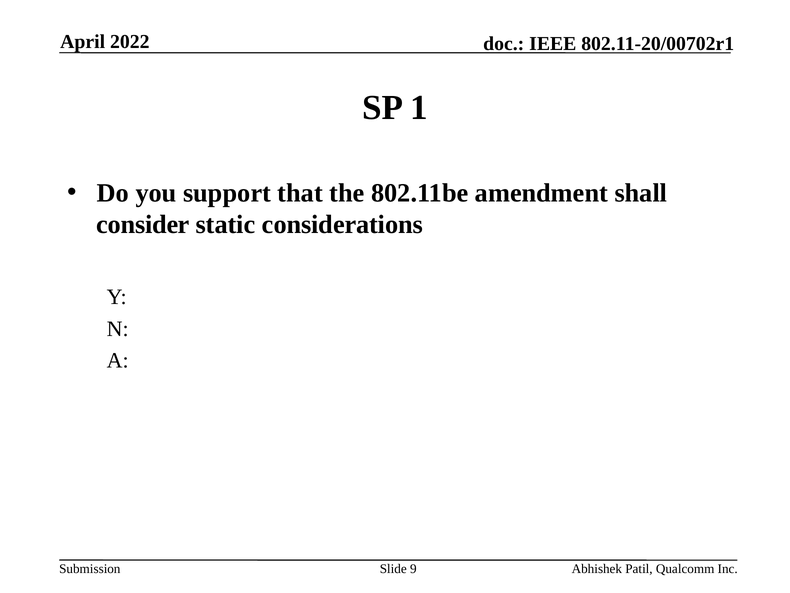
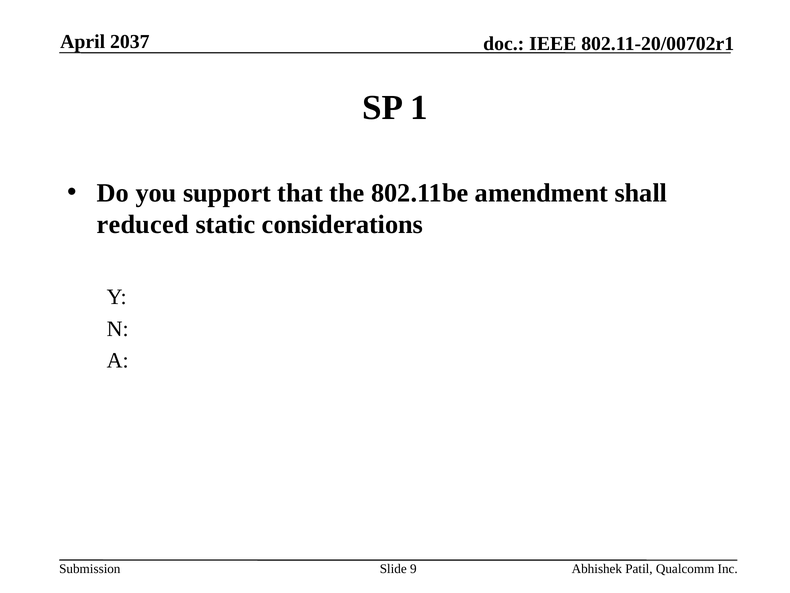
2022: 2022 -> 2037 (130, 42)
consider: consider -> reduced (143, 224)
